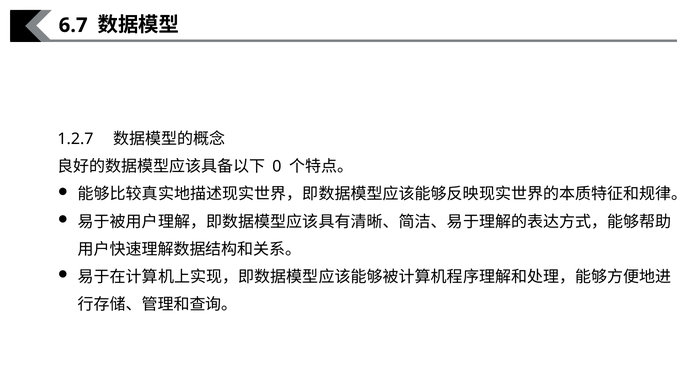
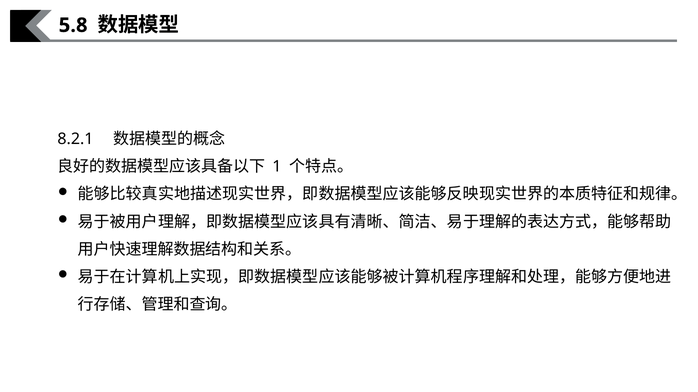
6.7: 6.7 -> 5.8 (73, 25)
1.2.7: 1.2.7 -> 8.2.1 (75, 139)
0: 0 -> 1 (277, 167)
